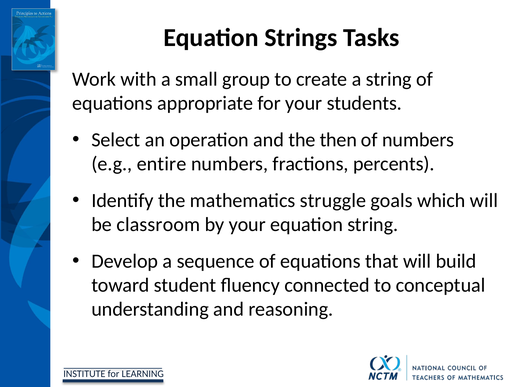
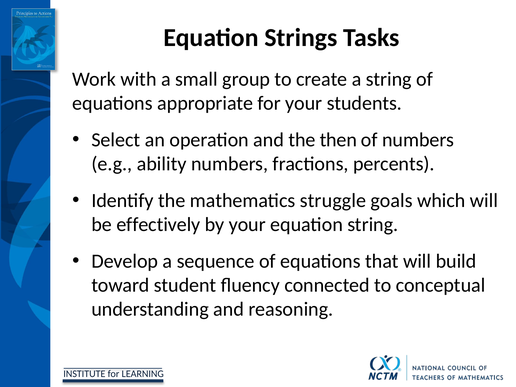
entire: entire -> ability (162, 164)
classroom: classroom -> effectively (158, 225)
